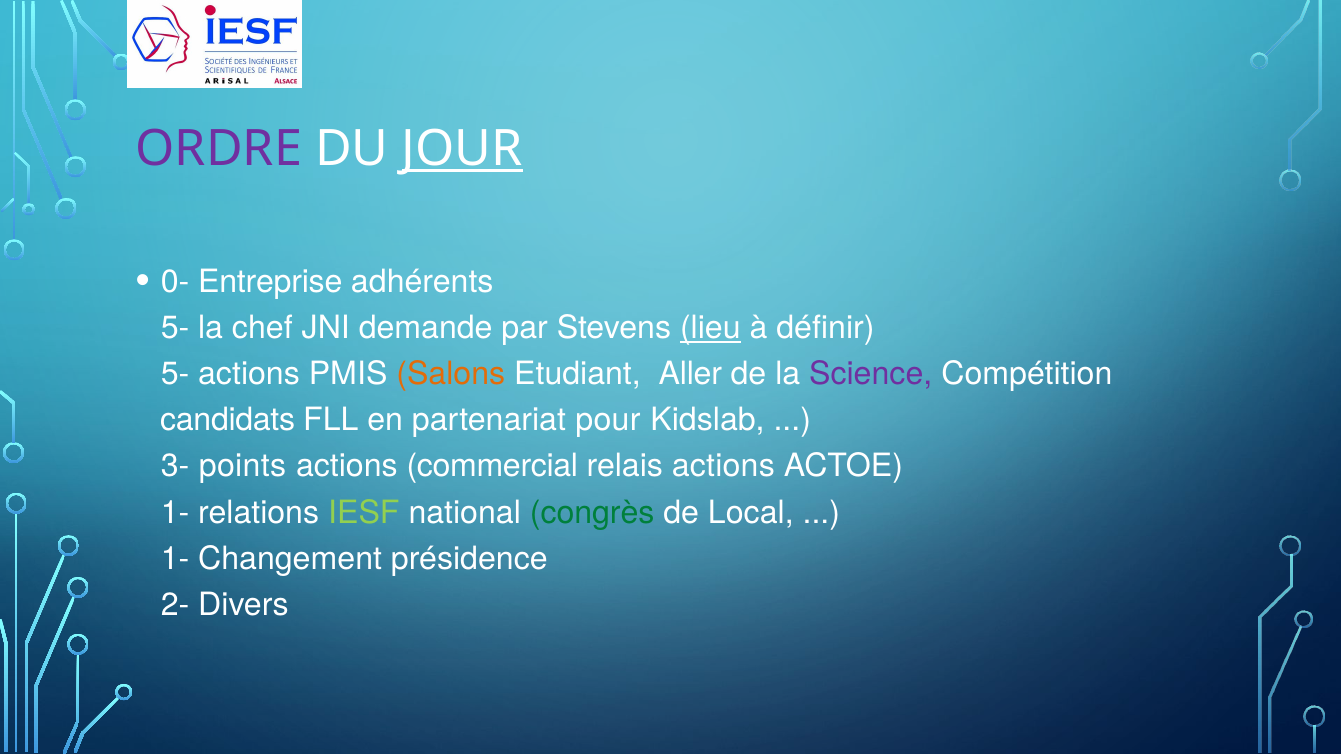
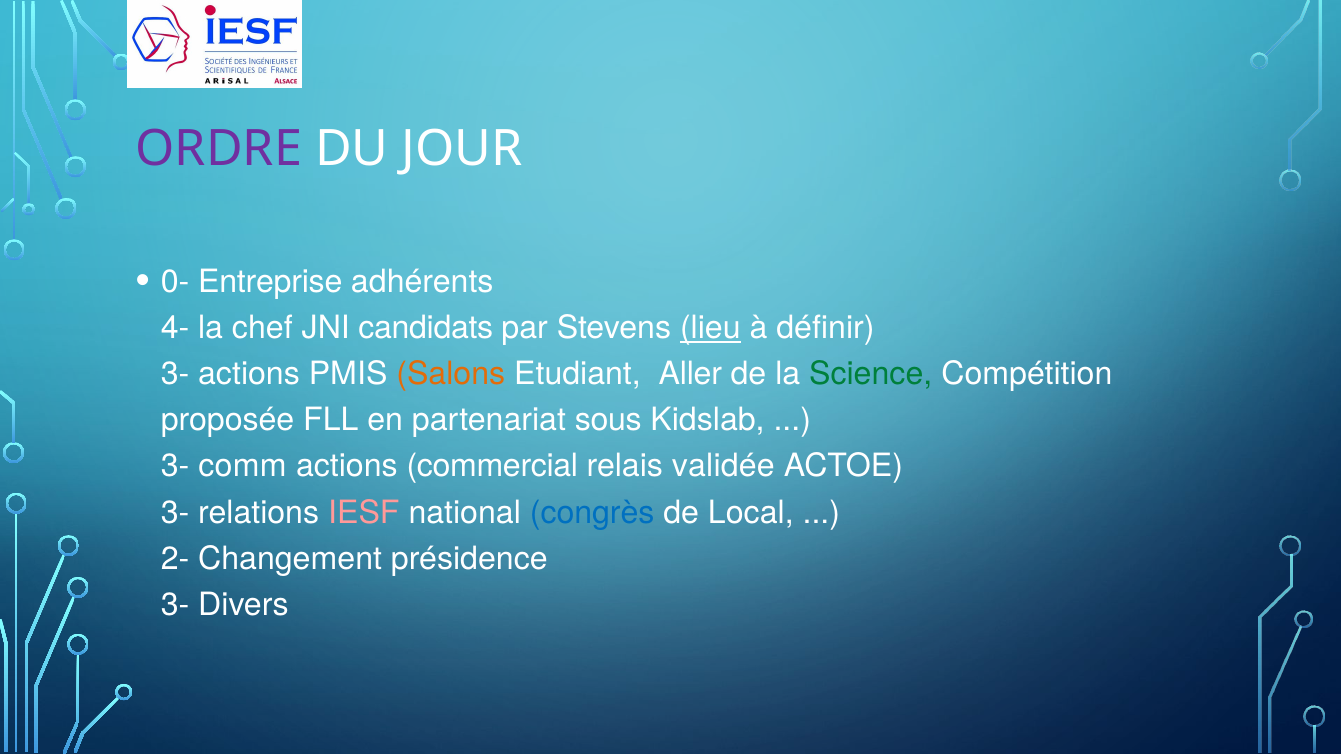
JOUR underline: present -> none (462, 149)
5-: 5- -> 4- (175, 328)
demande: demande -> candidats (426, 328)
5-: 5- -> 3- (175, 374)
Science colour: purple -> green (871, 374)
candidats: candidats -> proposée (228, 420)
pour: pour -> sous (608, 420)
points: points -> comm (242, 466)
relais actions: actions -> validée (723, 466)
1-: 1- -> 3- (175, 513)
IESF colour: light green -> pink (364, 513)
congrès colour: green -> blue (592, 513)
1-: 1- -> 2- (175, 559)
2-: 2- -> 3- (175, 605)
